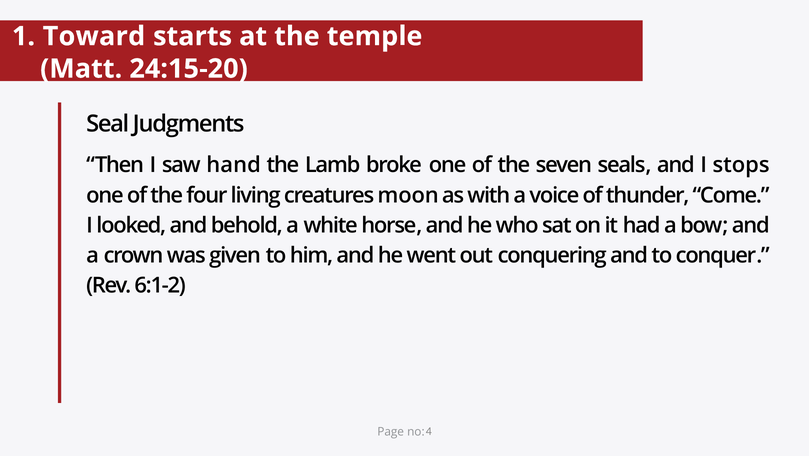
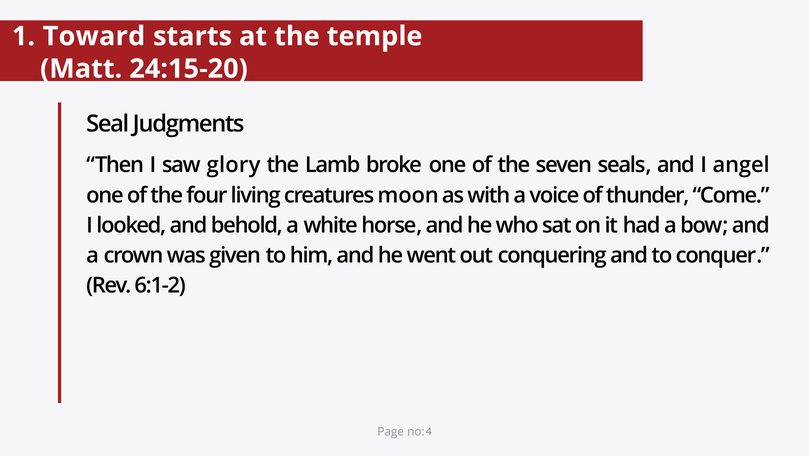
hand: hand -> glory (234, 165)
stops: stops -> angel (741, 165)
